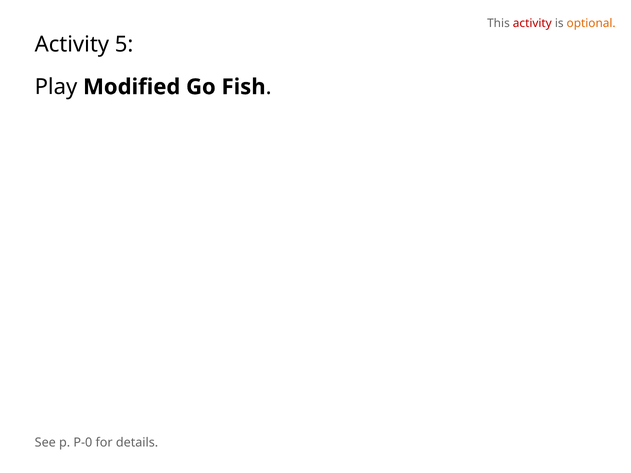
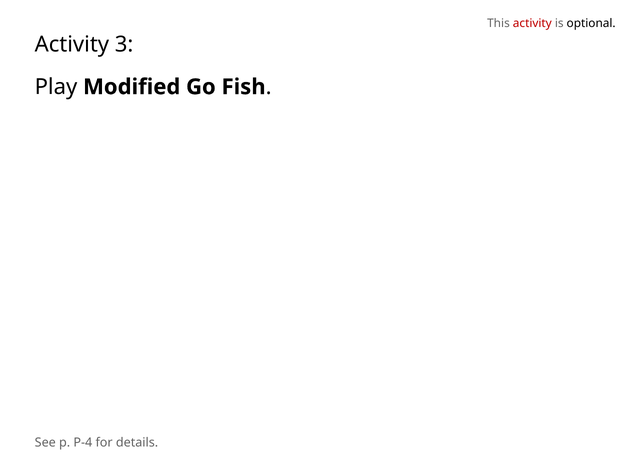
optional colour: orange -> black (591, 23)
5: 5 -> 3 (124, 44)
P-0: P-0 -> P-4 (83, 443)
